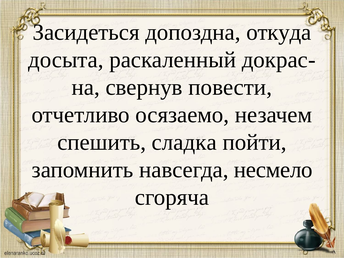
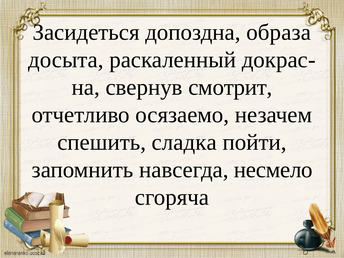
откуда: откуда -> образа (279, 32)
повести: повести -> смотрит (230, 87)
